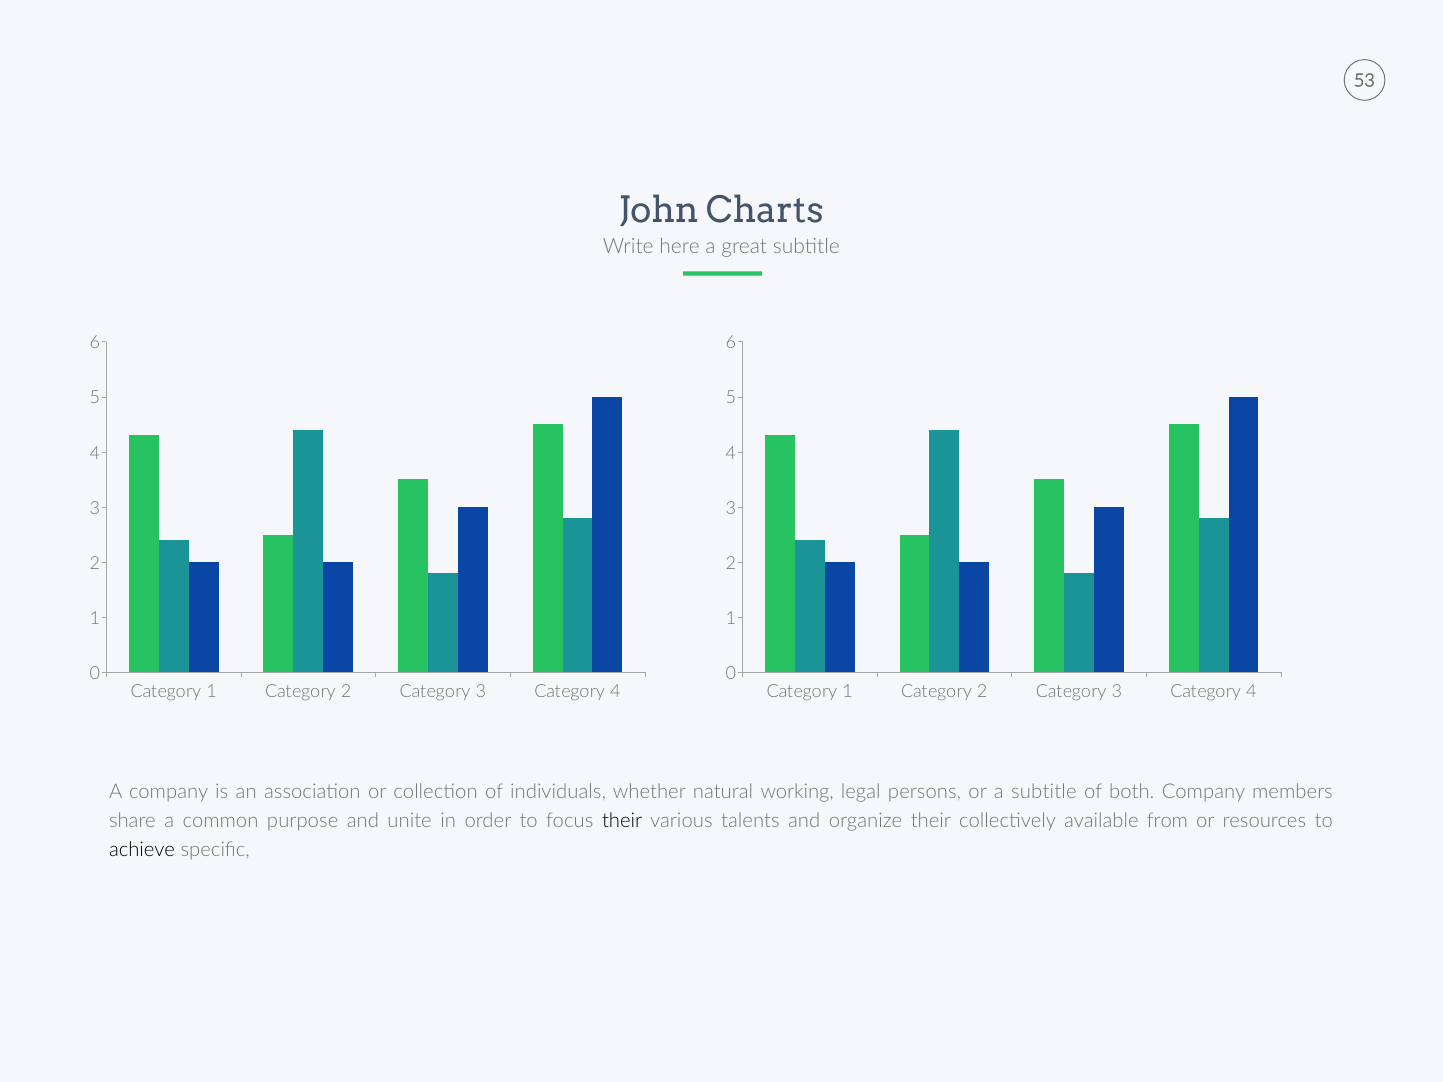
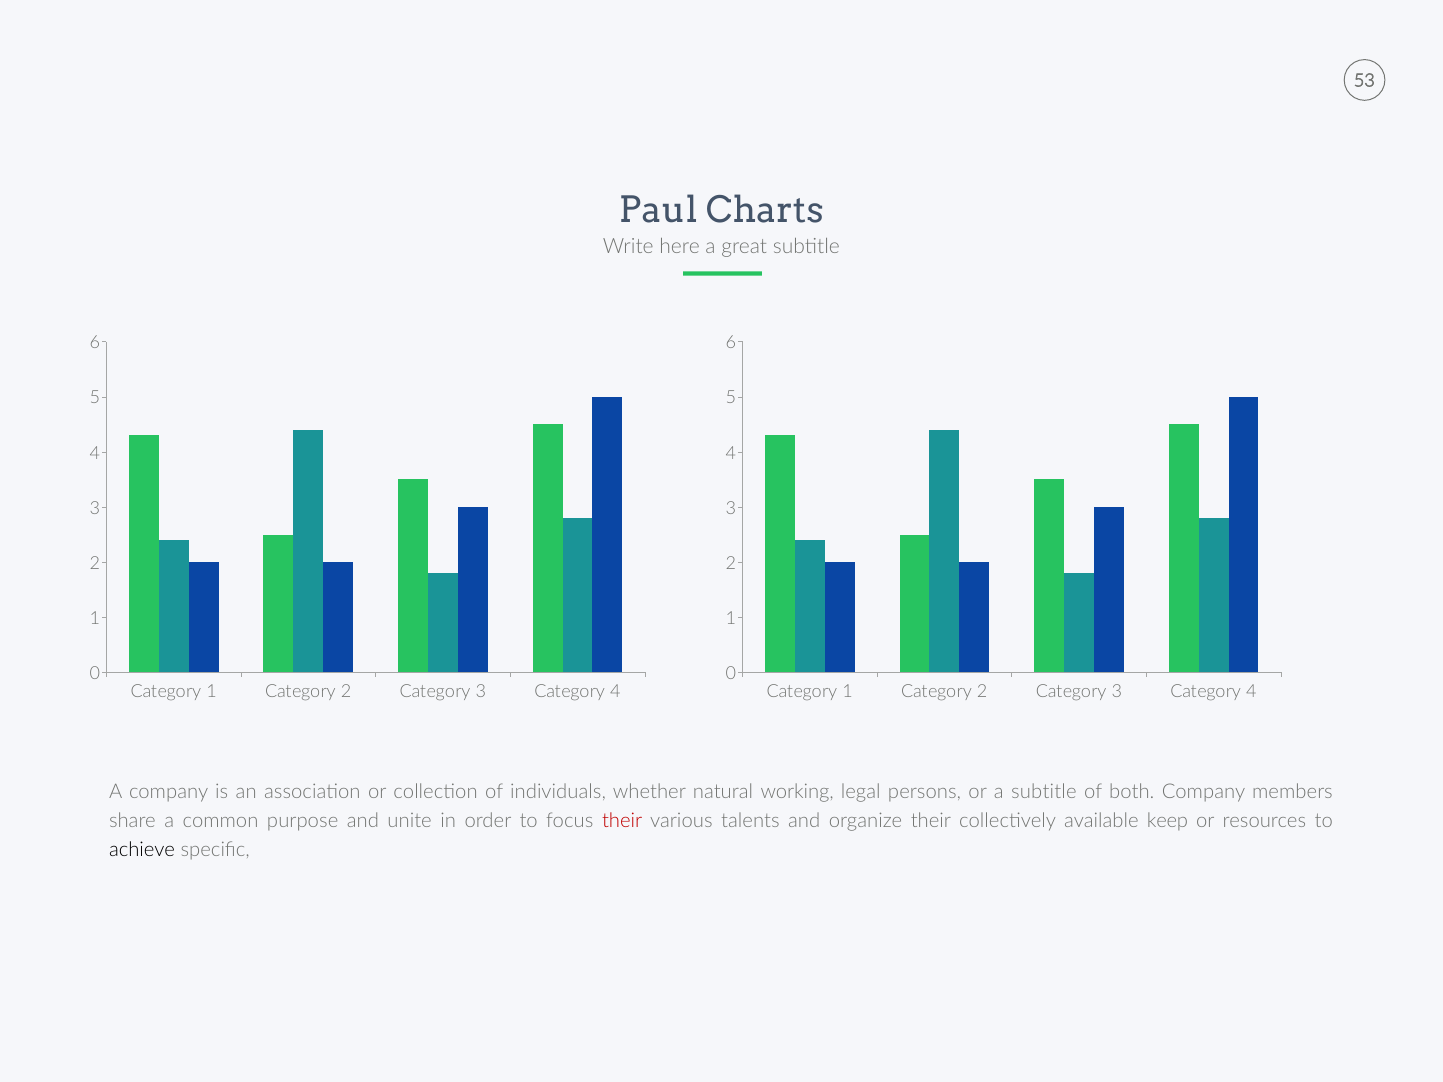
John: John -> Paul (658, 211)
their colour: black -> red (622, 821)
from: from -> keep (1167, 821)
